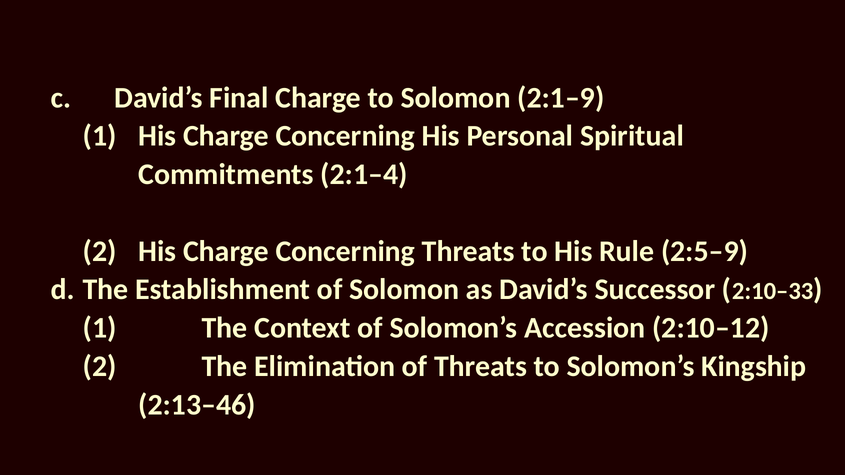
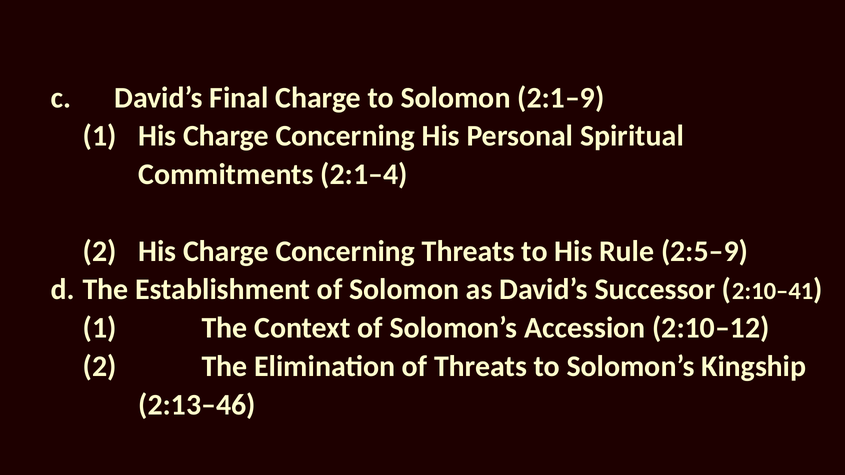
2:10–33: 2:10–33 -> 2:10–41 (773, 292)
